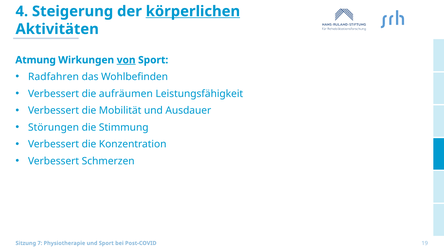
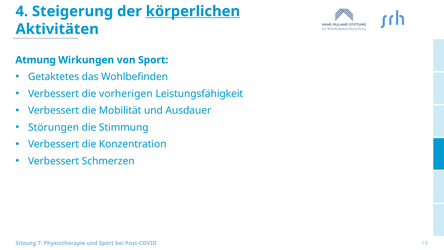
von underline: present -> none (126, 60)
Radfahren: Radfahren -> Getaktetes (54, 77)
aufräumen: aufräumen -> vorherigen (126, 94)
